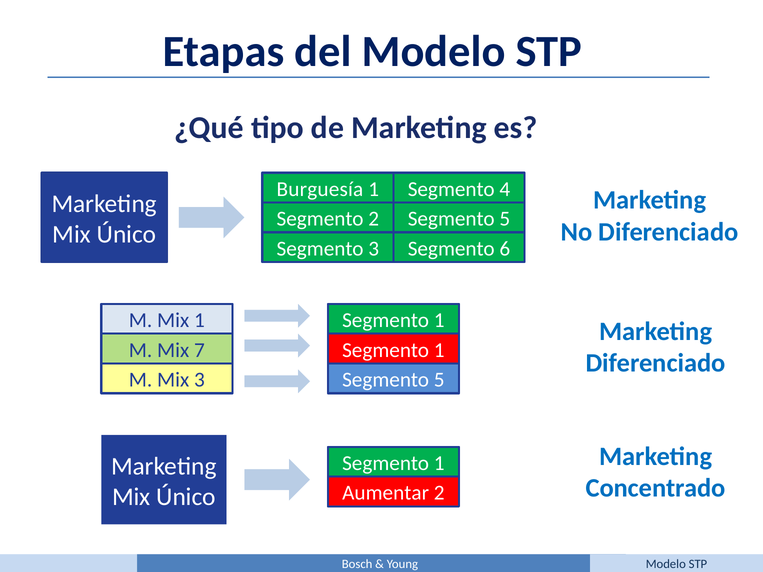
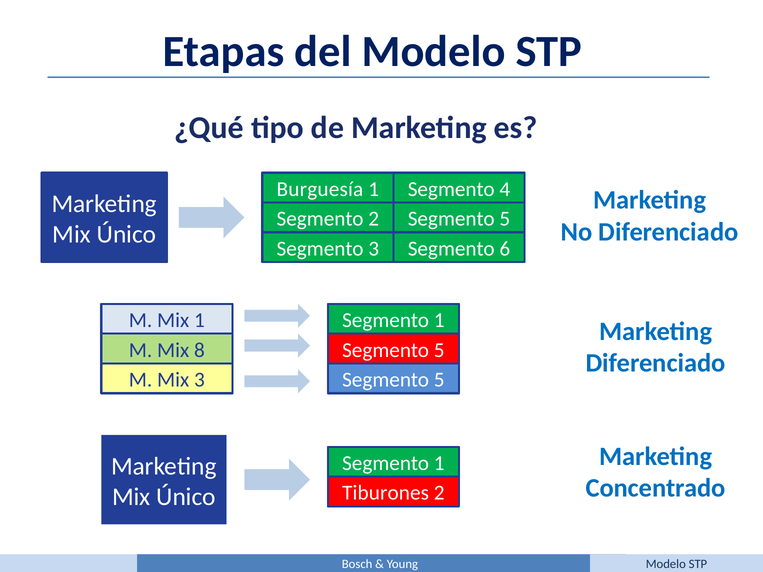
7: 7 -> 8 (199, 350)
1: 1 -> 5 (439, 350)
Aumentar: Aumentar -> Tiburones (386, 493)
